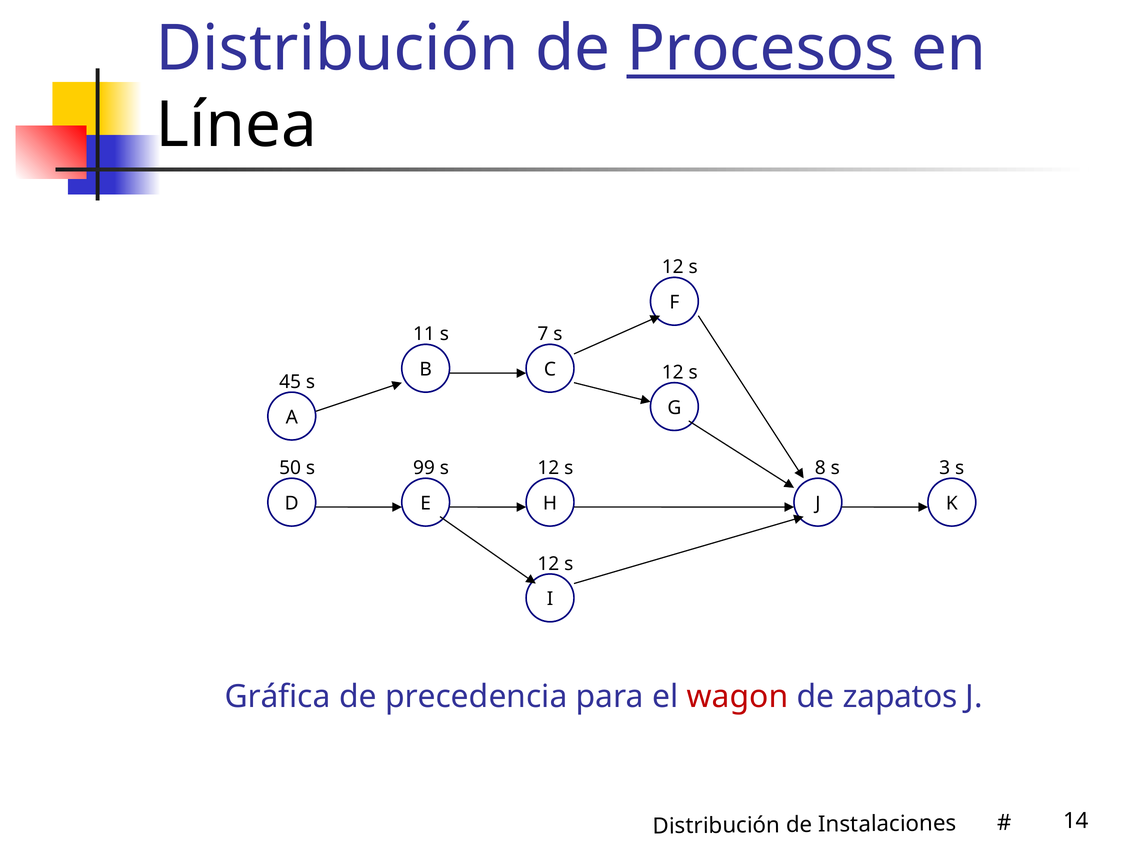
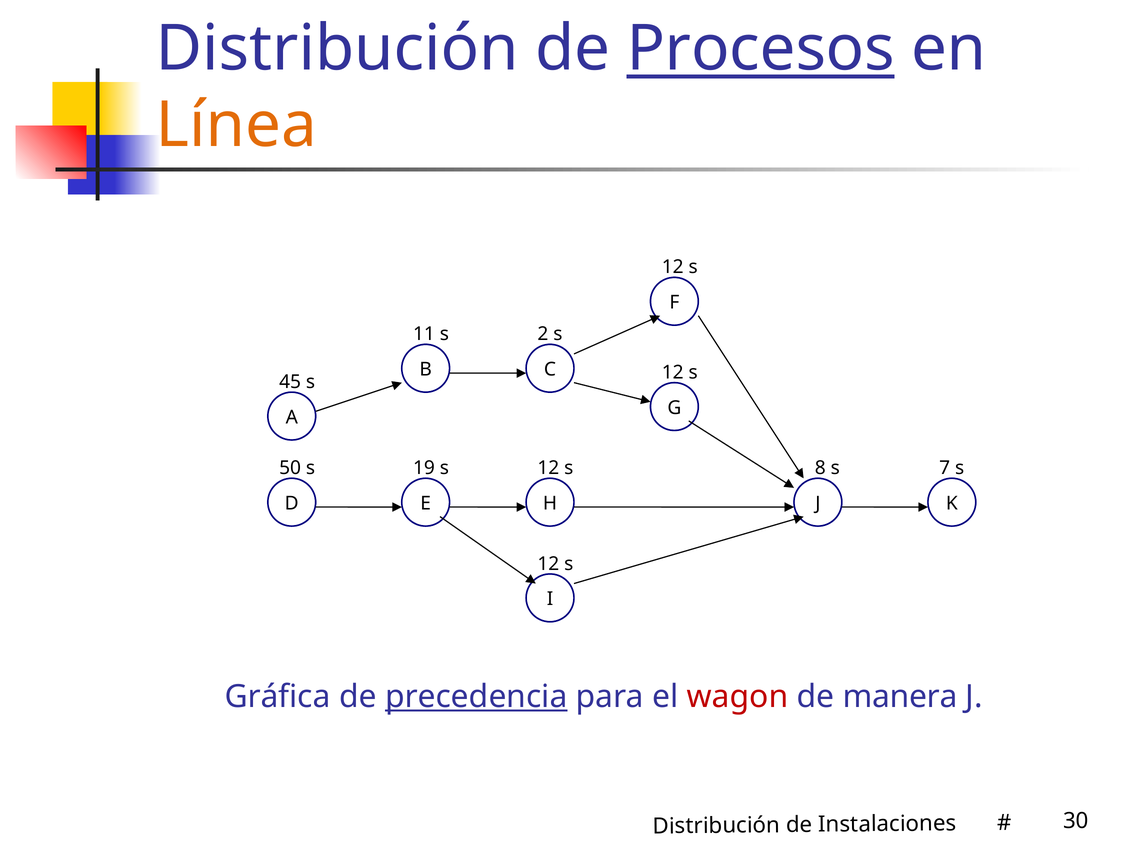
Línea colour: black -> orange (236, 125)
7: 7 -> 2 (543, 334)
99: 99 -> 19 (424, 468)
3: 3 -> 7 (945, 468)
precedencia underline: none -> present (476, 697)
zapatos: zapatos -> manera (900, 697)
14: 14 -> 30 (1076, 821)
